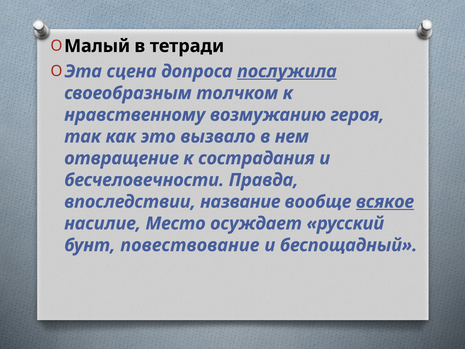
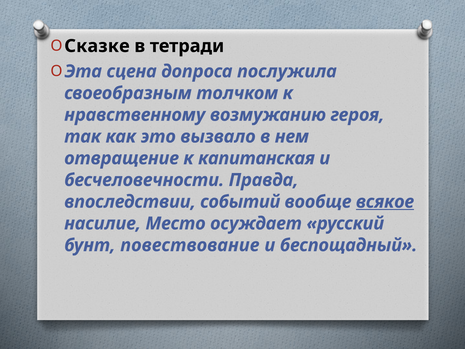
Малый: Малый -> Сказке (97, 46)
послужила underline: present -> none (287, 71)
сострадания: сострадания -> капитанская (257, 158)
название: название -> событий (240, 202)
